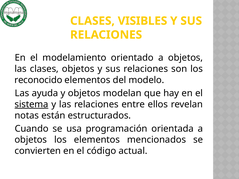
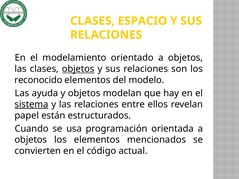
VISIBLES: VISIBLES -> ESPACIO (142, 21)
objetos underline: none -> present (78, 69)
notas: notas -> papel (27, 116)
